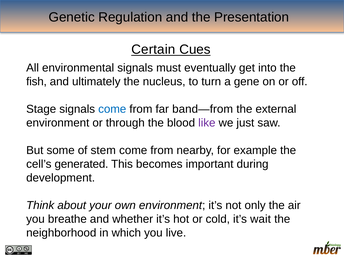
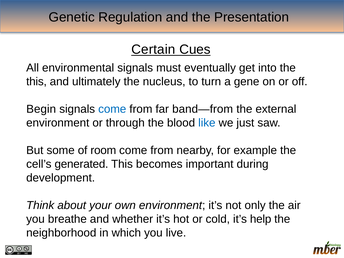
fish: fish -> this (36, 82)
Stage: Stage -> Begin (41, 109)
like colour: purple -> blue (207, 123)
stem: stem -> room (103, 150)
wait: wait -> help (261, 219)
